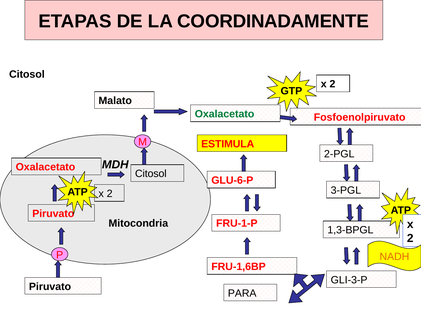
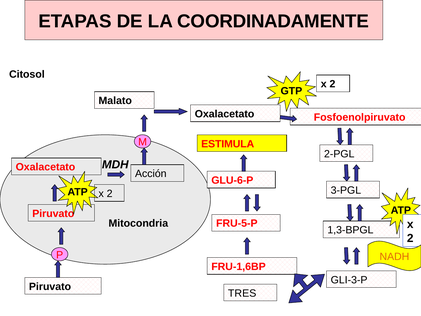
Oxalacetato colour: green -> black (225, 114)
Citosol: Citosol -> Acción (151, 174)
FRU-1-P: FRU-1-P -> FRU-5-P (237, 223)
PARA: PARA -> TRES (242, 293)
